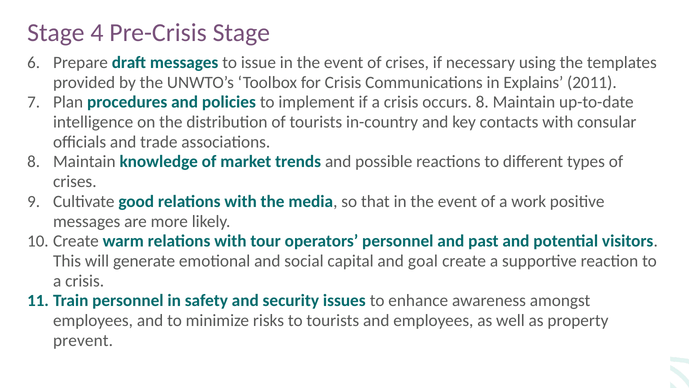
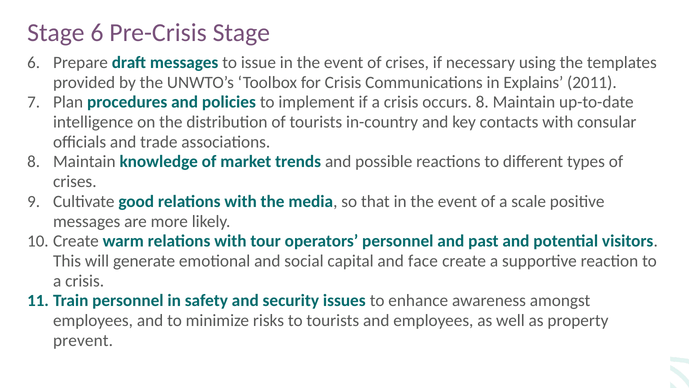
Stage 4: 4 -> 6 (97, 33)
work: work -> scale (529, 201)
goal: goal -> face (423, 261)
